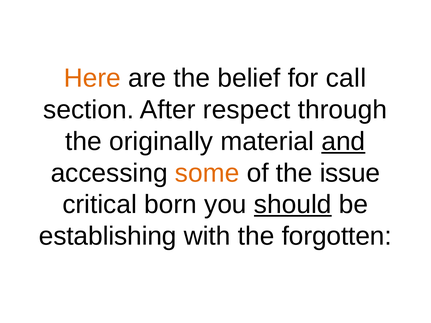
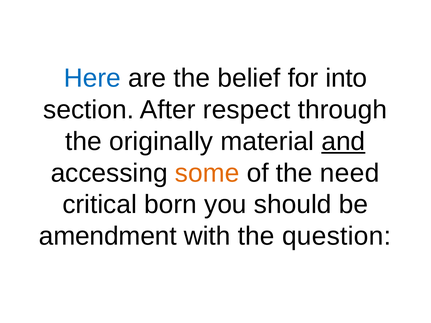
Here colour: orange -> blue (92, 78)
call: call -> into (346, 78)
issue: issue -> need (350, 173)
should underline: present -> none (293, 205)
establishing: establishing -> amendment (108, 236)
forgotten: forgotten -> question (337, 236)
